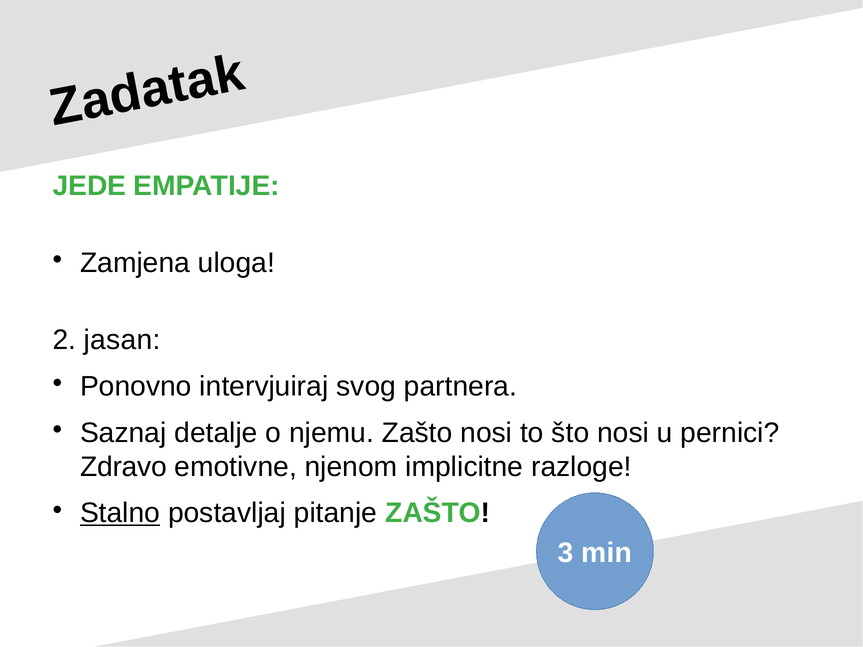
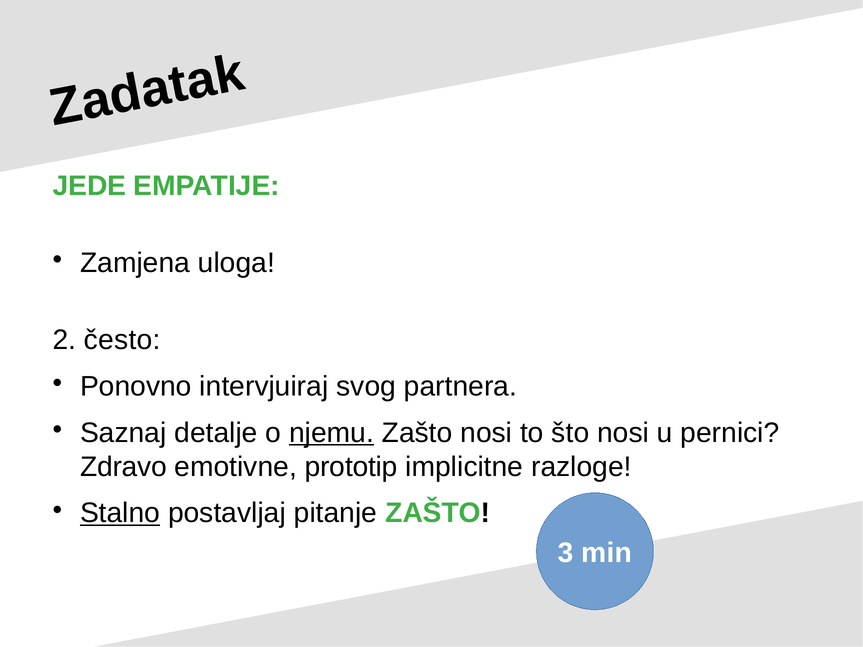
jasan: jasan -> često (122, 340)
njemu underline: none -> present (331, 433)
njenom: njenom -> prototip (351, 467)
